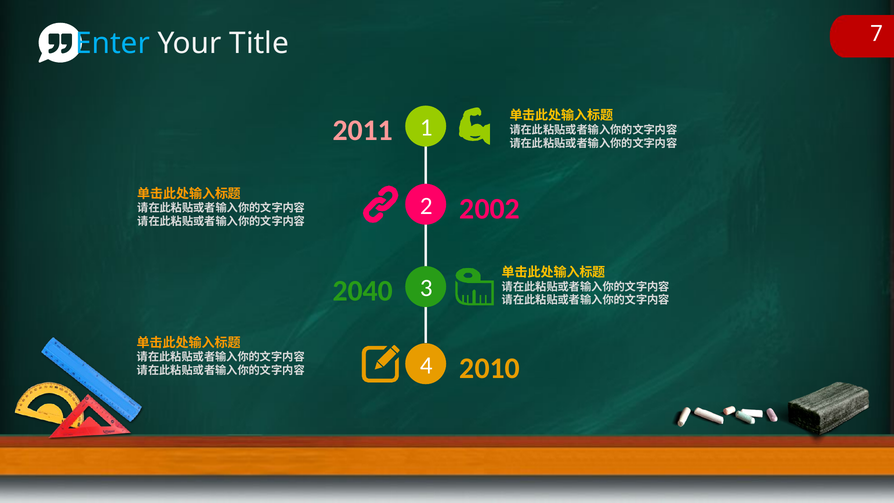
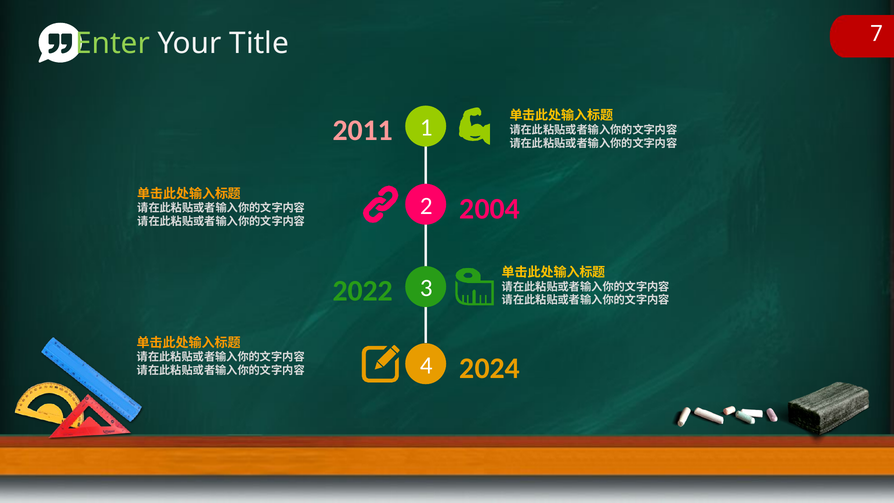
Enter colour: light blue -> light green (112, 43)
2002: 2002 -> 2004 (490, 209)
2040: 2040 -> 2022 (363, 291)
2010: 2010 -> 2024 (490, 368)
